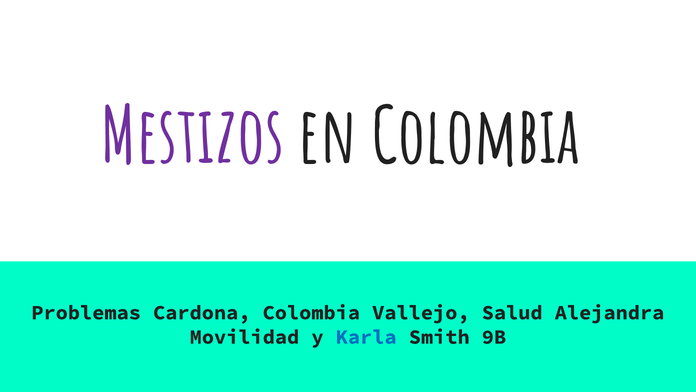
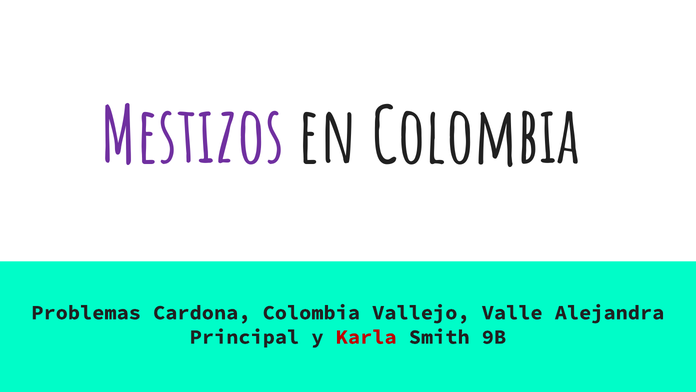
Salud: Salud -> Valle (512, 312)
Movilidad: Movilidad -> Principal (244, 337)
Karla colour: blue -> red (366, 337)
